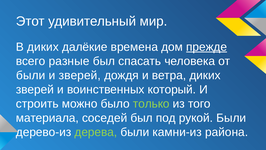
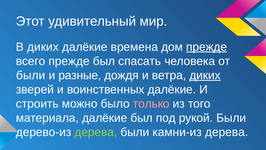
всего разные: разные -> прежде (69, 61)
и зверей: зверей -> разные (80, 75)
диких underline: none -> present (205, 75)
воинственных который: который -> далёкие (172, 89)
только colour: light green -> pink (151, 104)
материала соседей: соседей -> далёкие (105, 118)
камни-из района: района -> дерева (227, 132)
